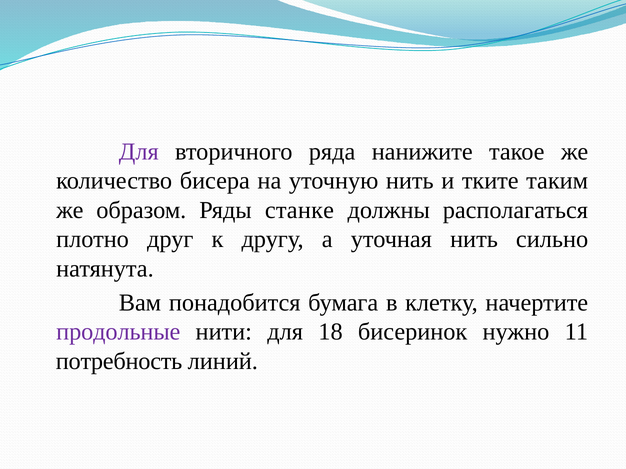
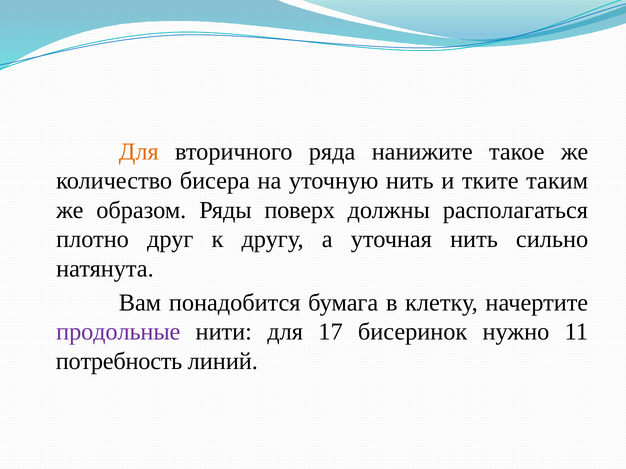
Для colour: purple -> orange (139, 152)
станке: станке -> поверх (300, 210)
18: 18 -> 17 (330, 332)
